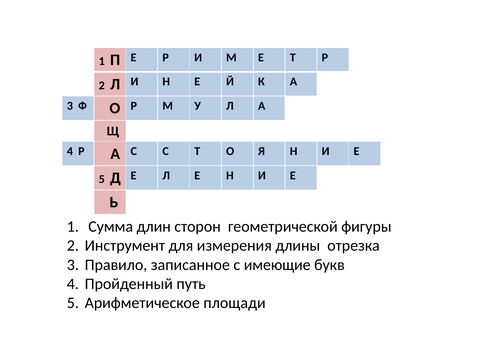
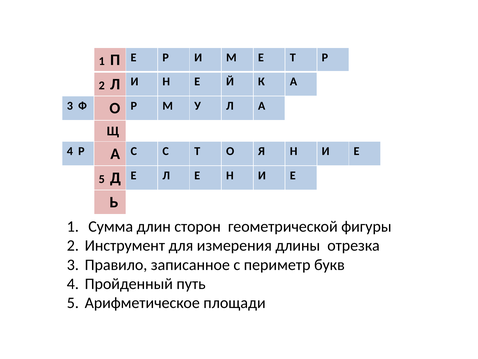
имеющие: имеющие -> периметр (277, 264)
